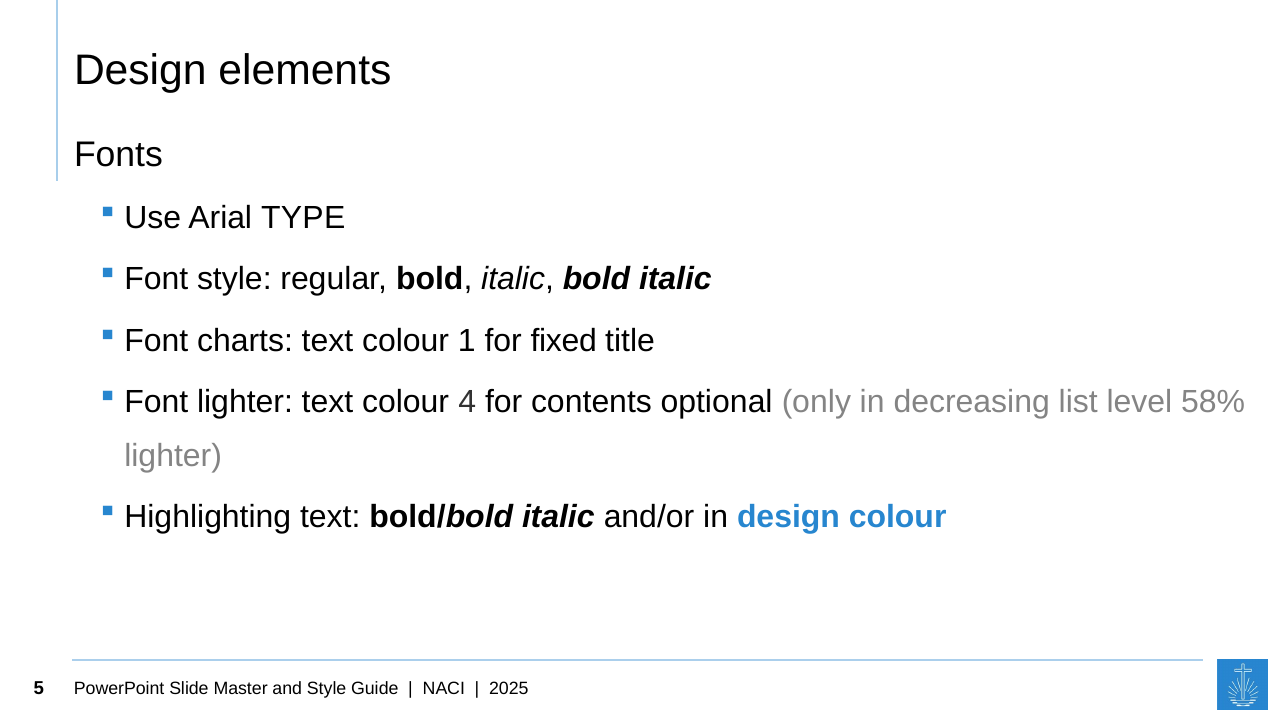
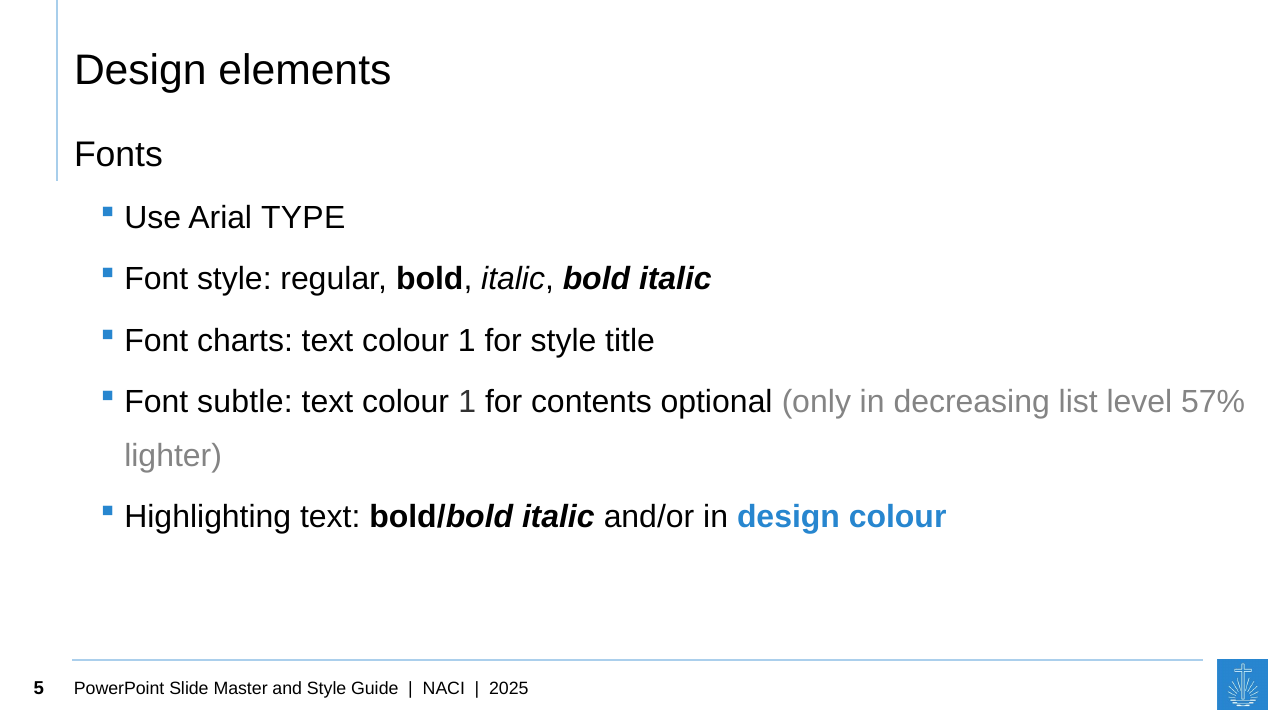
for fixed: fixed -> style (564, 341)
Font lighter: lighter -> subtle (245, 402)
4: 4 -> 1 (467, 402)
58%: 58% -> 57% (1213, 402)
